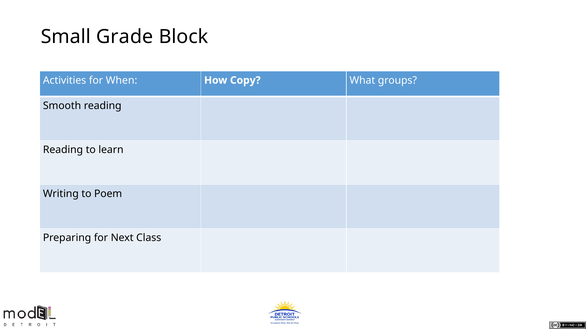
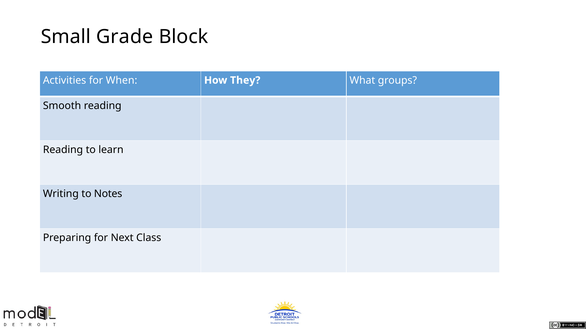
Copy: Copy -> They (245, 80)
Poem: Poem -> Notes (108, 194)
